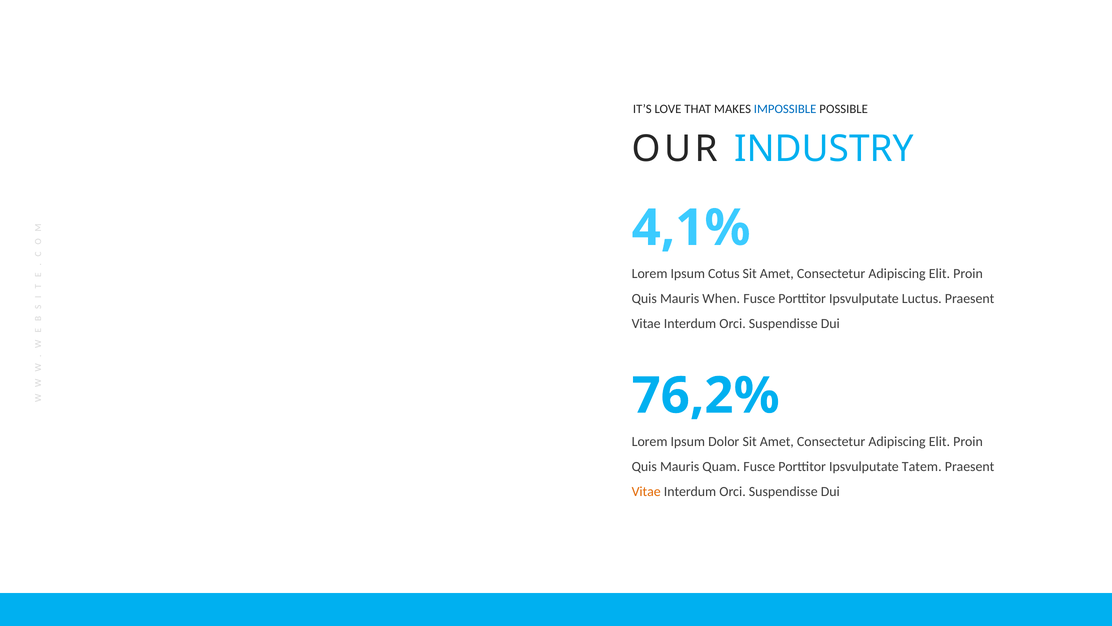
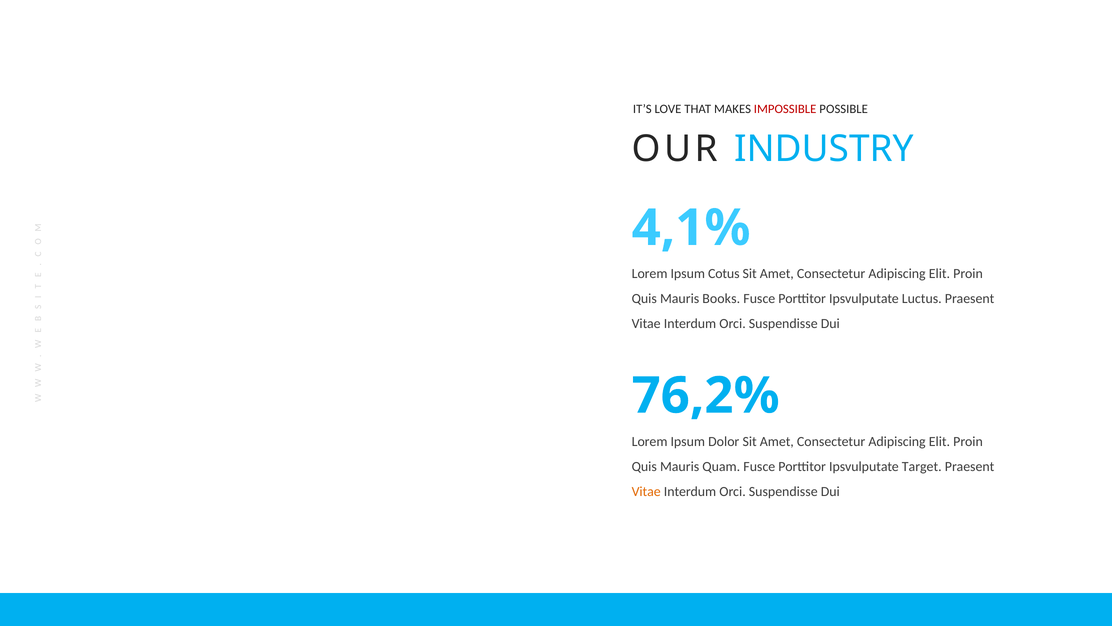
IMPOSSIBLE colour: blue -> red (785, 109)
When: When -> Books (721, 299)
Tatem: Tatem -> Target (922, 466)
